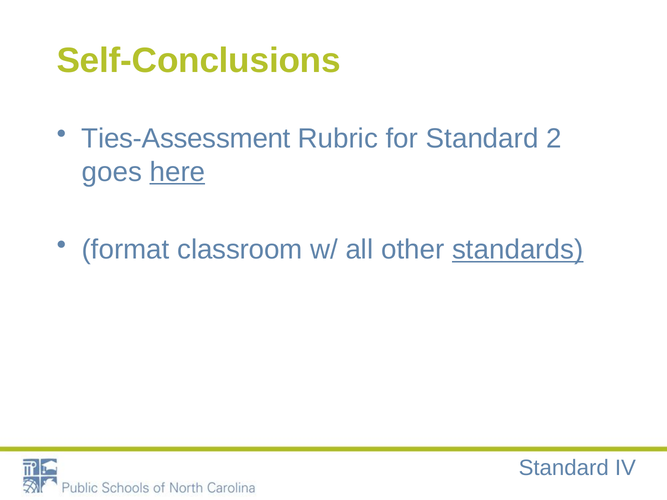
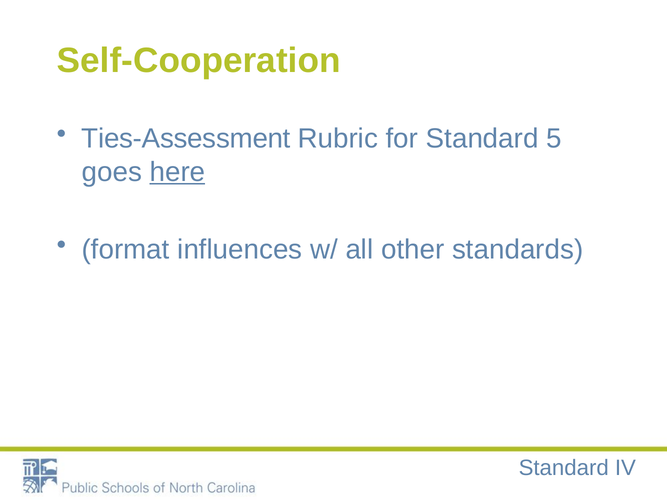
Self-Conclusions: Self-Conclusions -> Self-Cooperation (199, 61)
2: 2 -> 5 (554, 139)
classroom: classroom -> influences (240, 250)
standards underline: present -> none (518, 250)
